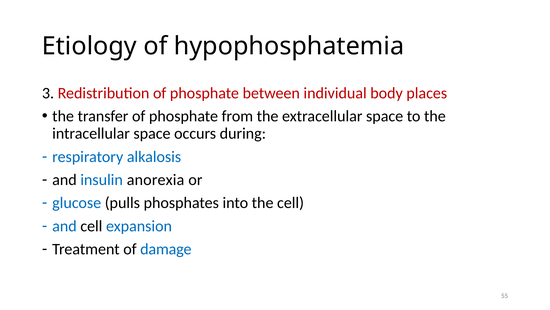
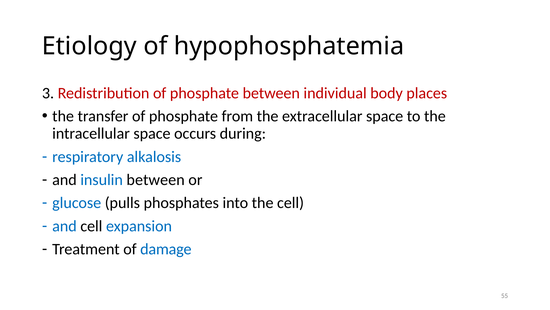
insulin anorexia: anorexia -> between (156, 179)
